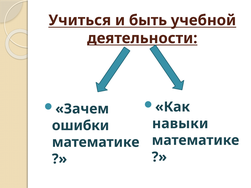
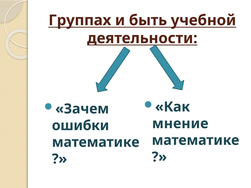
Учиться: Учиться -> Группах (80, 20)
навыки: навыки -> мнение (180, 124)
